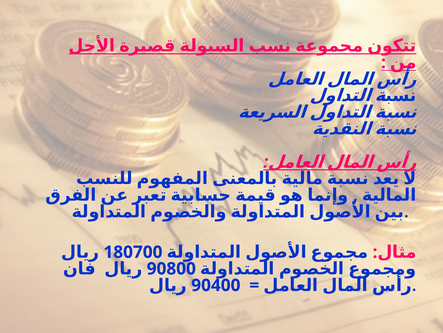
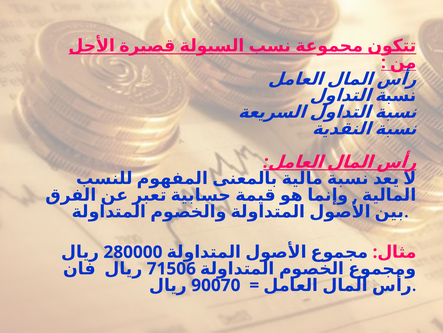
180700: 180700 -> 280000 (133, 252)
90800: 90800 -> 71506 (171, 268)
90400: 90400 -> 90070 (216, 285)
